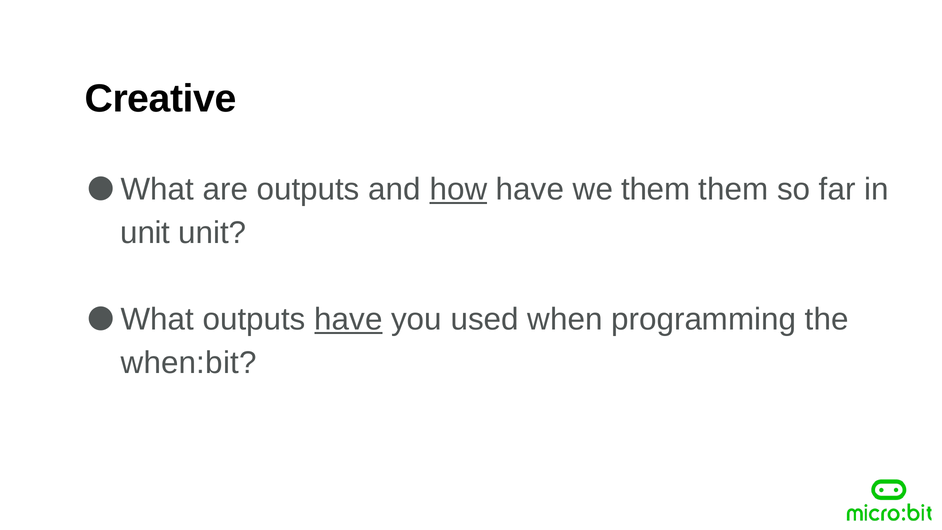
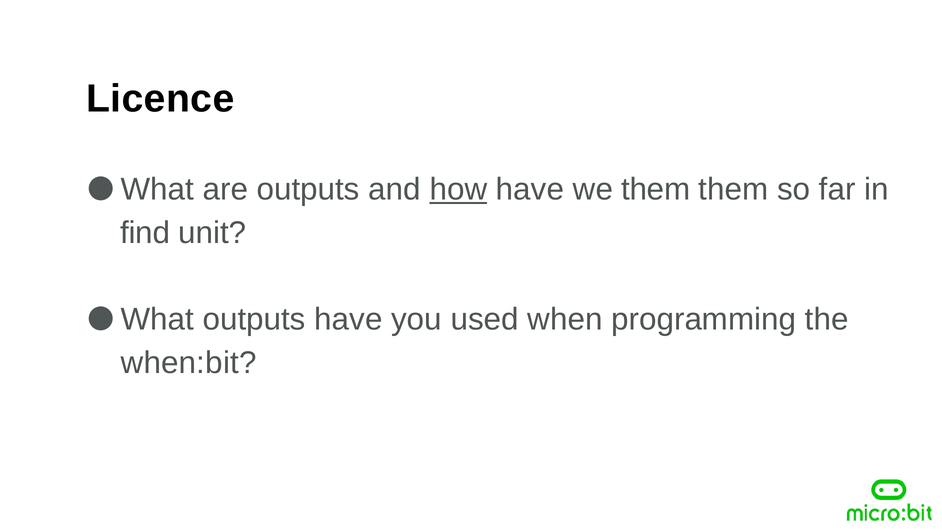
Creative: Creative -> Licence (160, 99)
unit: unit -> find (145, 233)
have underline: present -> none (348, 320)
